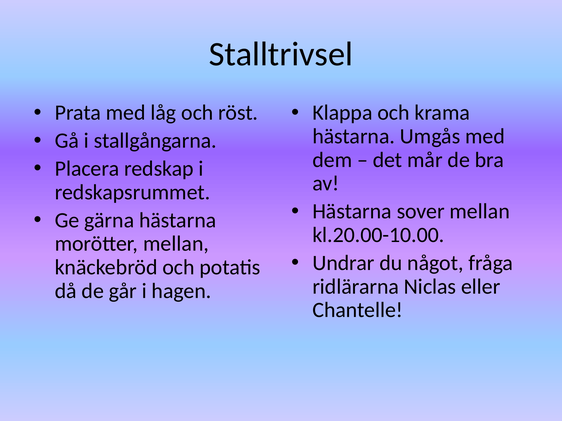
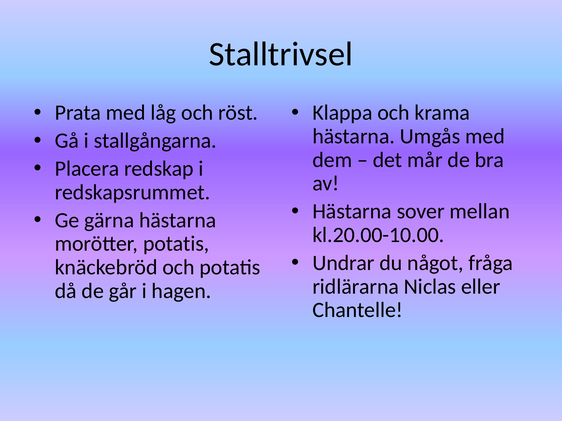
morötter mellan: mellan -> potatis (176, 244)
